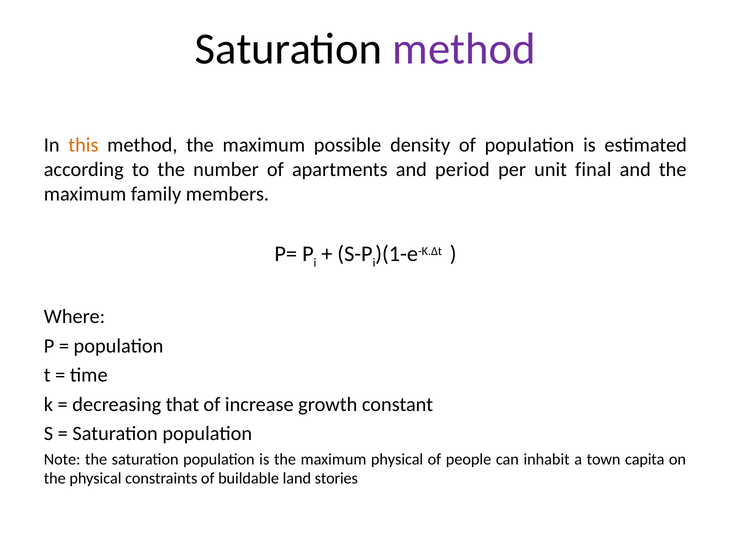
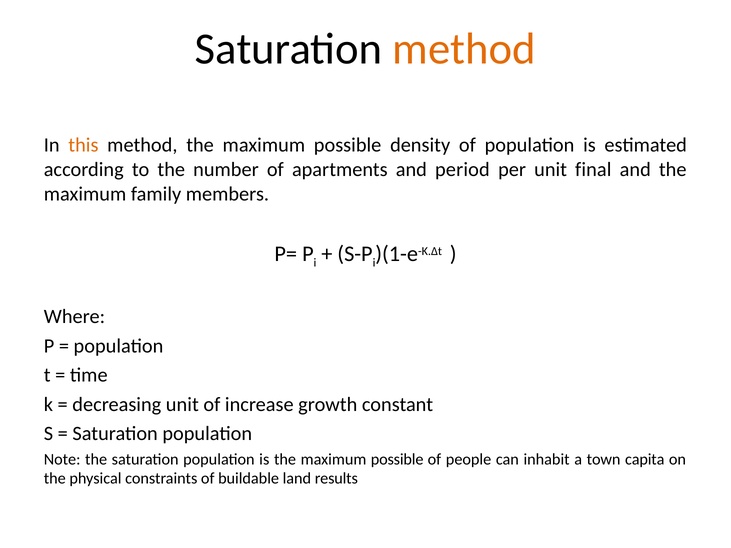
method colour: purple -> orange (464, 49)
decreasing that: that -> unit (182, 405)
is the maximum physical: physical -> possible (397, 459)
stories: stories -> results (336, 479)
